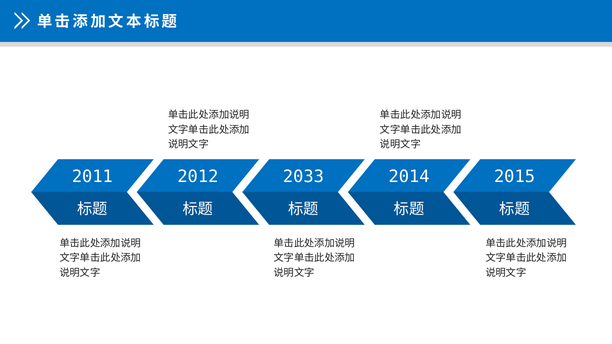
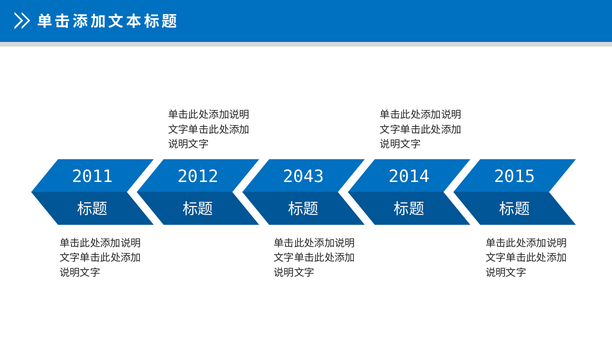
2033: 2033 -> 2043 (303, 177)
